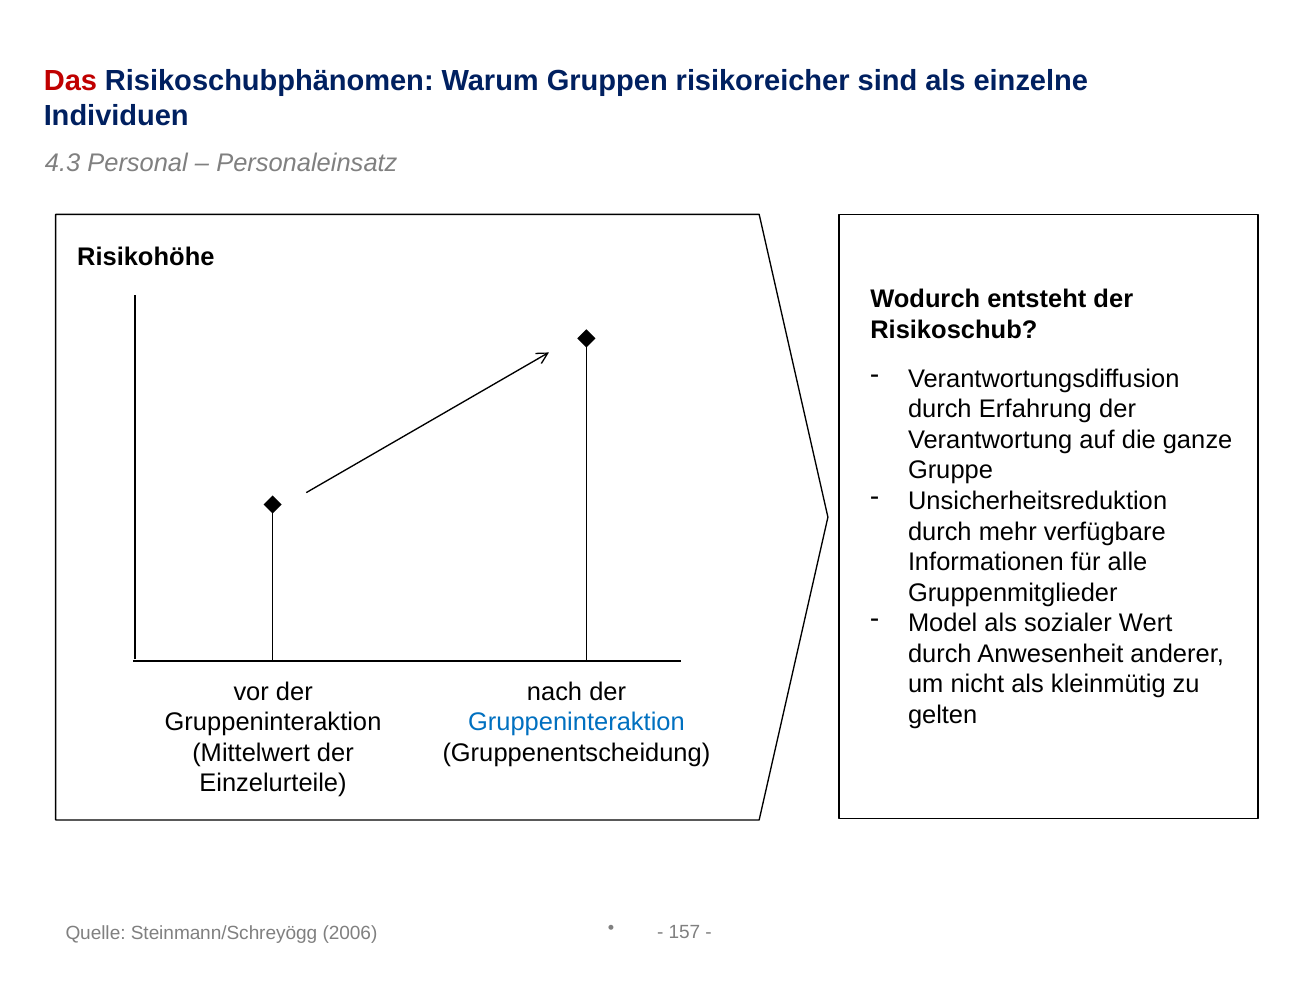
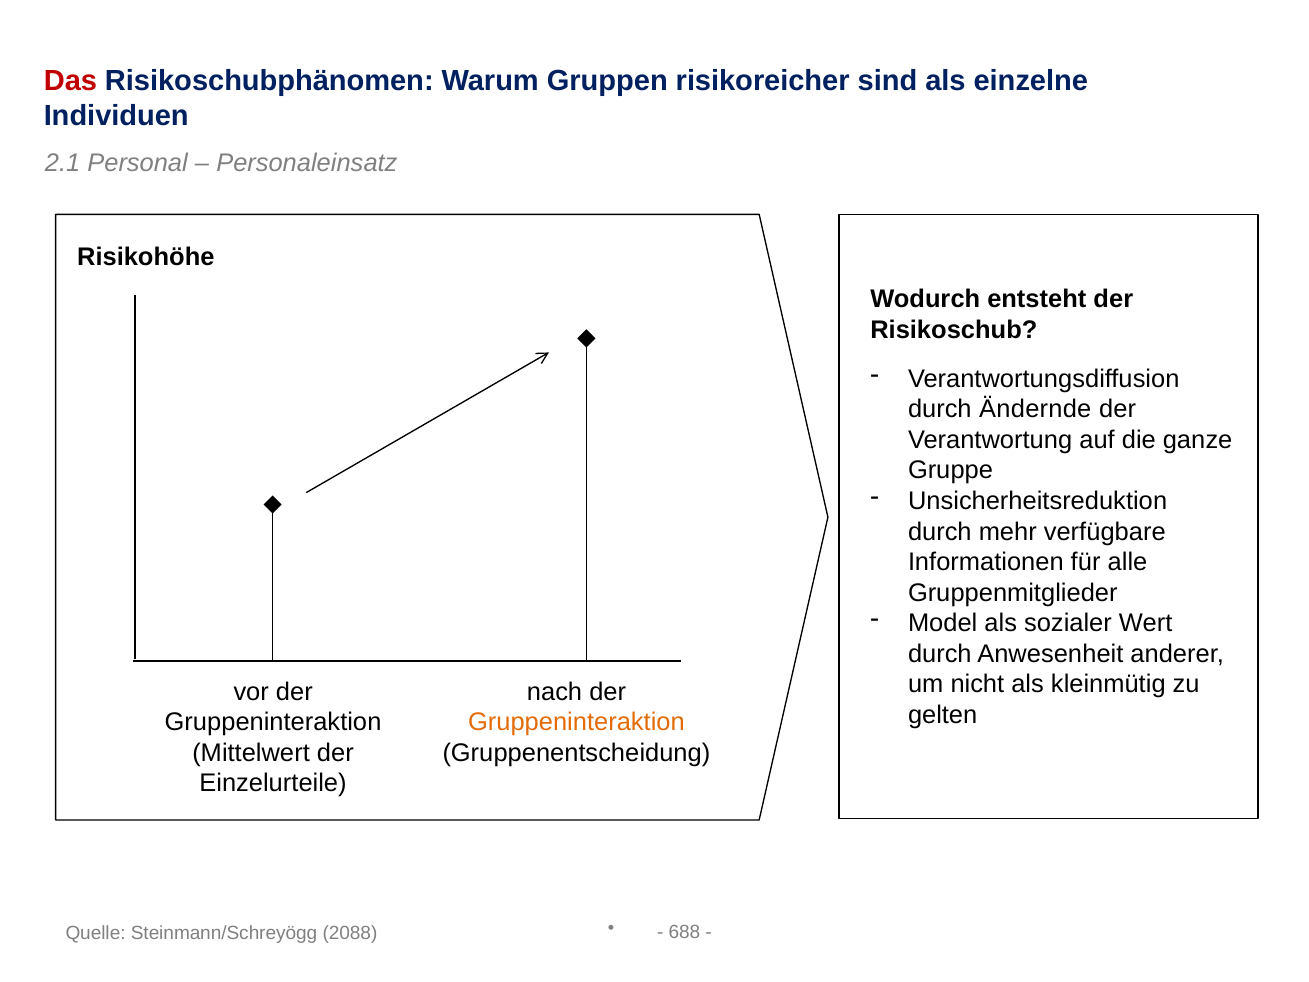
4.3: 4.3 -> 2.1 (63, 163)
Erfahrung: Erfahrung -> Ändernde (1035, 409)
Gruppeninteraktion colour: blue -> orange (576, 722)
157: 157 -> 688 (684, 931)
2006: 2006 -> 2088 (350, 933)
